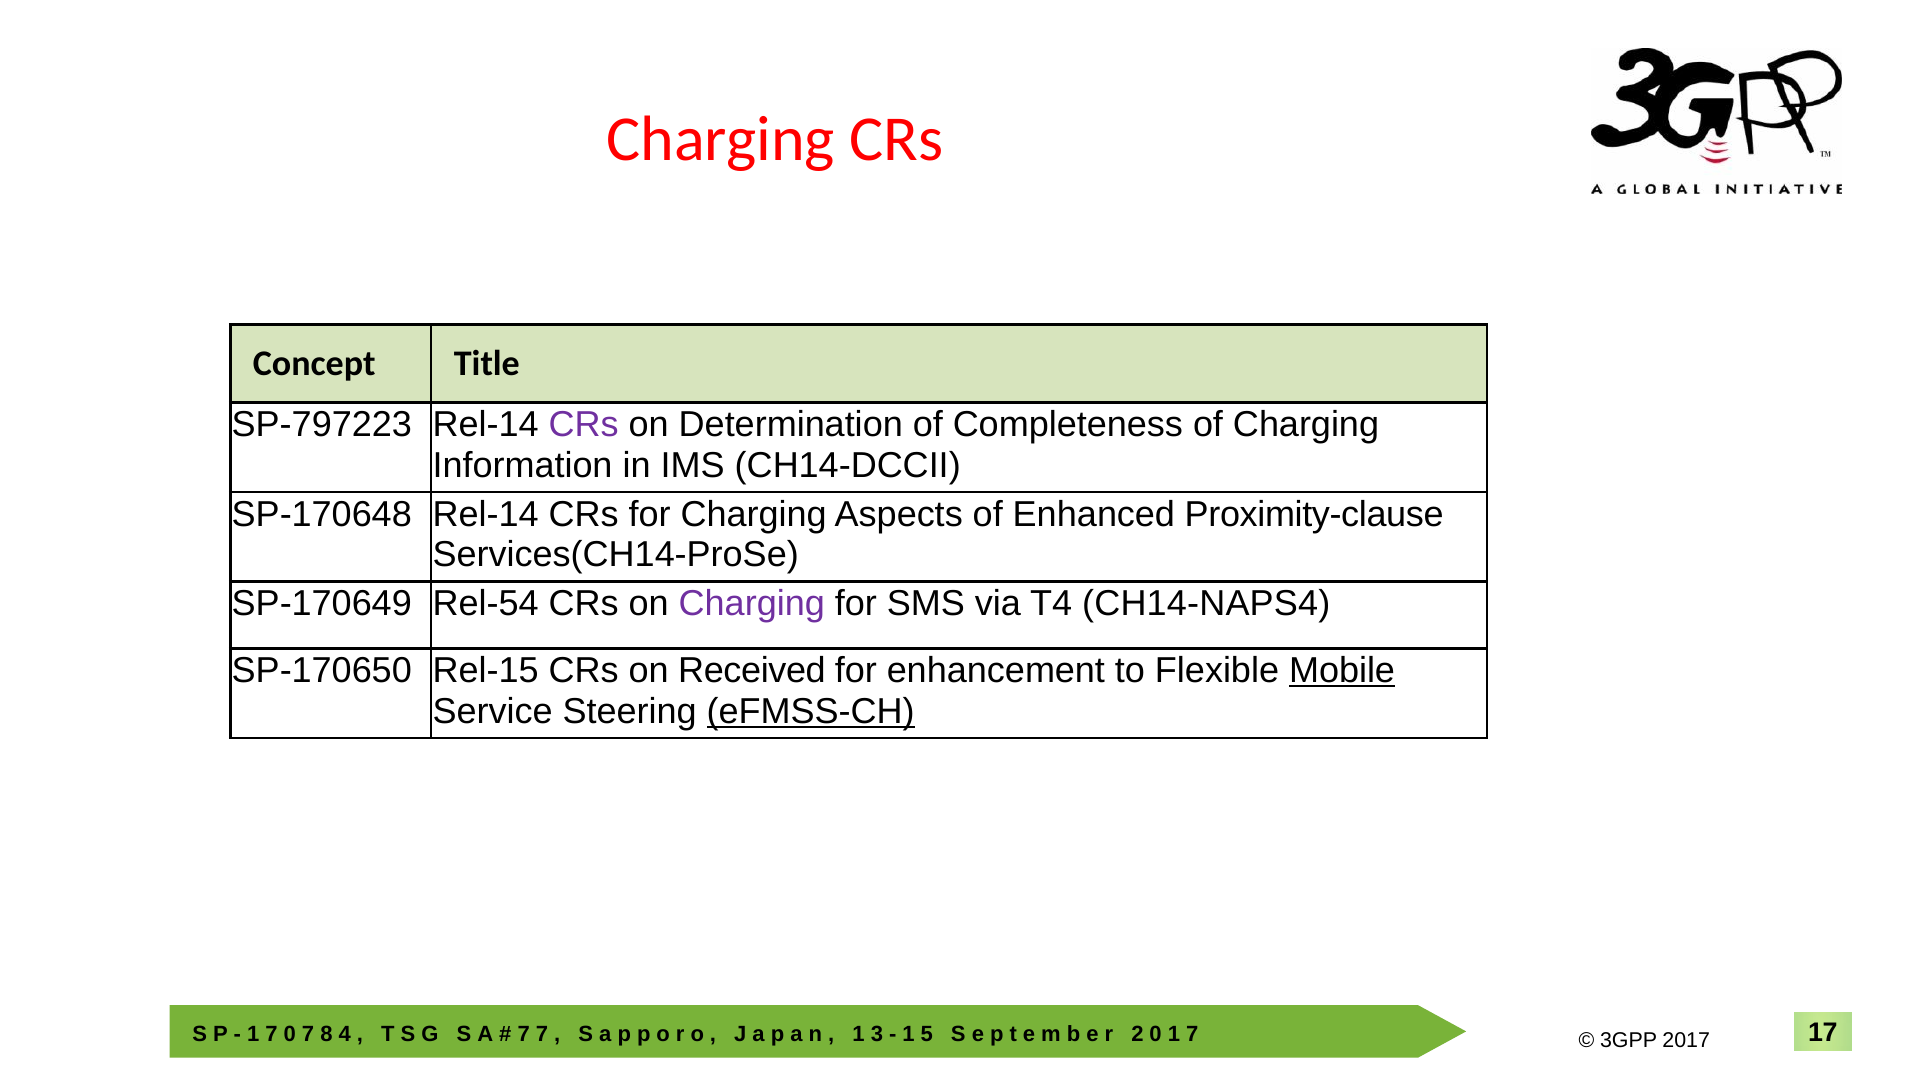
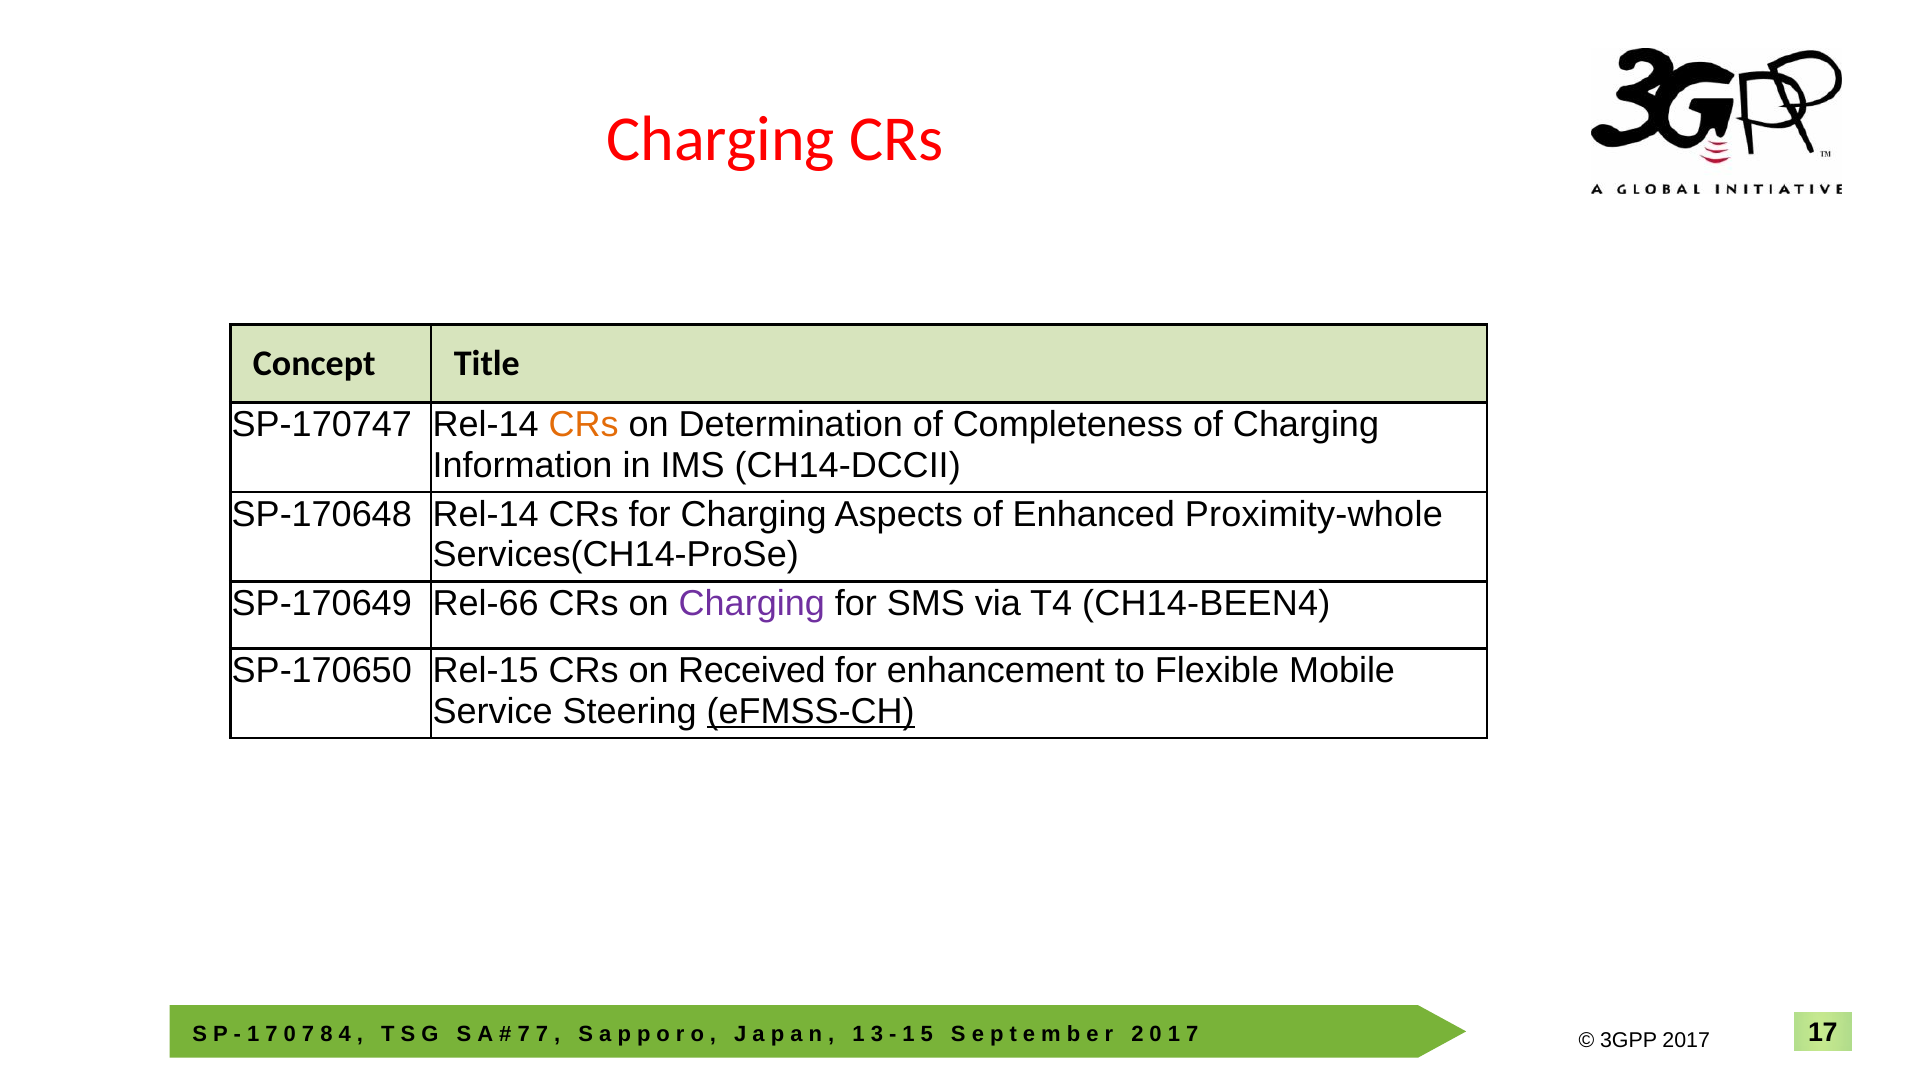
SP-797223: SP-797223 -> SP-170747 (322, 425)
CRs colour: purple -> orange (584, 425)
Proximity-clause: Proximity-clause -> Proximity-whole (1314, 514)
Rel-54: Rel-54 -> Rel-66 (486, 604)
CH14-NAPS4: CH14-NAPS4 -> CH14-BEEN4 (1206, 604)
Mobile underline: present -> none (1342, 671)
